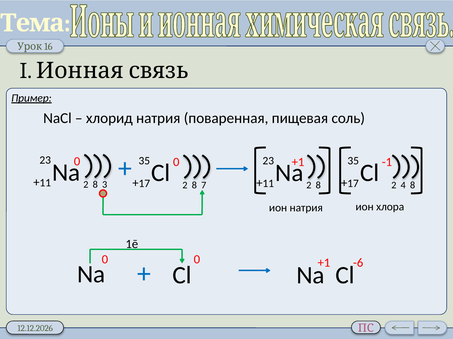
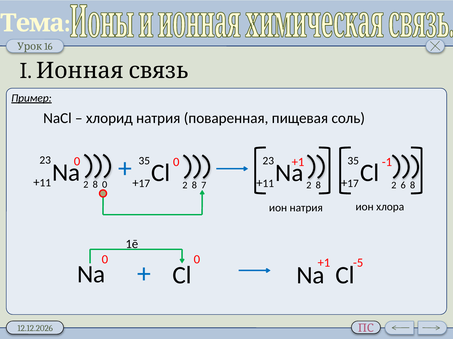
8 3: 3 -> 0 (105, 185)
4: 4 -> 6 (403, 186)
-6: -6 -> -5 (358, 263)
